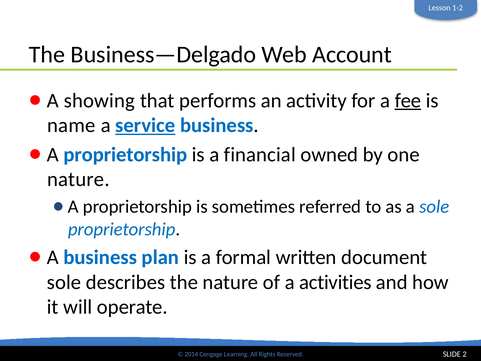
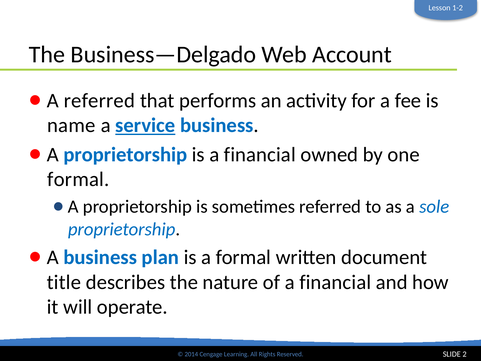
A showing: showing -> referred (99, 100)
fee underline: present -> none (408, 100)
nature: nature -> formal (78, 179)
sole: sole -> title (64, 282)
of a activities: activities -> financial (335, 282)
